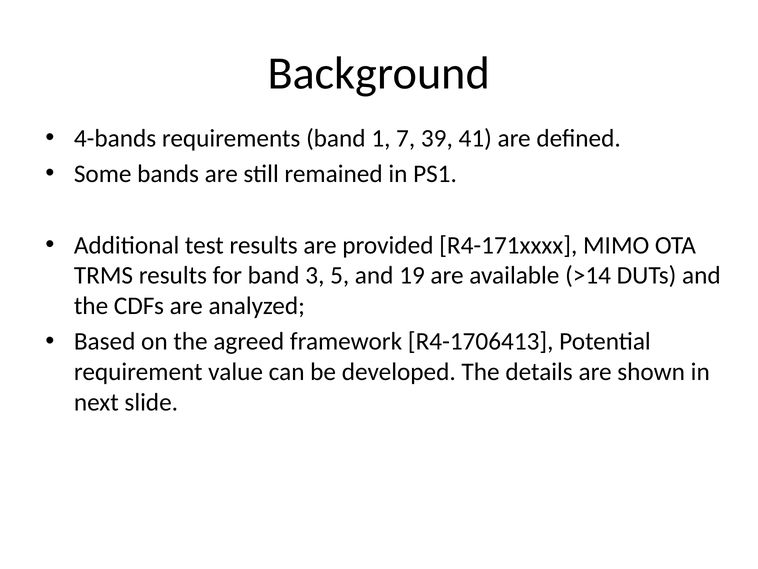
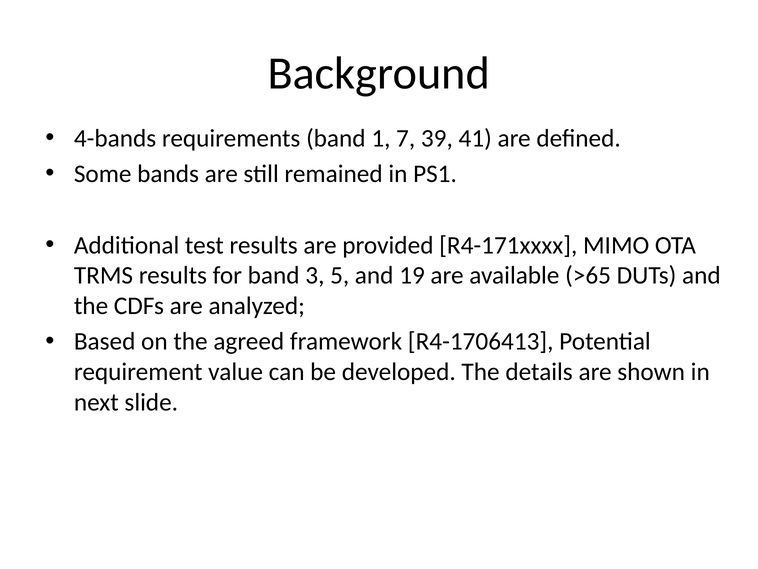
>14: >14 -> >65 (588, 275)
